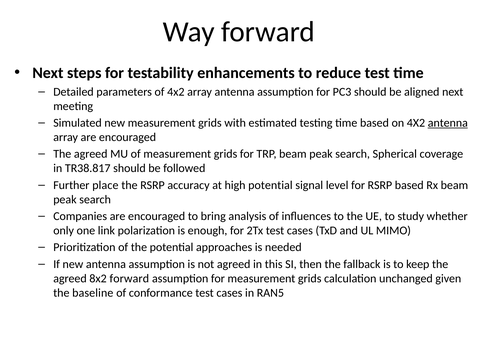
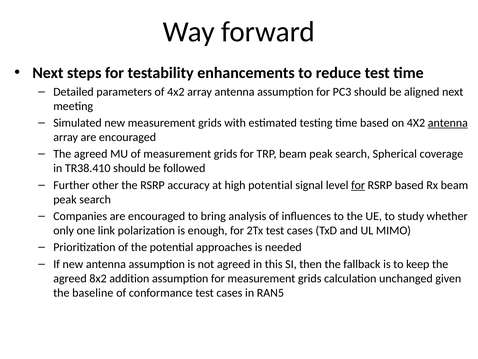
TR38.817: TR38.817 -> TR38.410 (88, 168)
place: place -> other (105, 185)
for underline: none -> present (358, 185)
8x2 forward: forward -> addition (129, 278)
